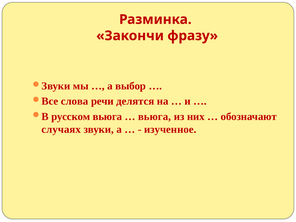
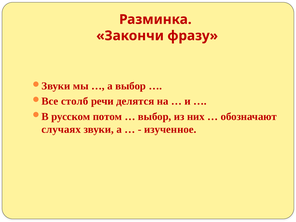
слова: слова -> столб (75, 101)
русском вьюга: вьюга -> потом (107, 116)
вьюга: вьюга -> выбор (155, 116)
